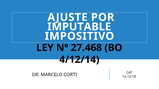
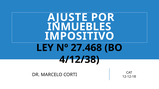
IMPUTABLE: IMPUTABLE -> INMUEBLES (79, 27)
4/12/14: 4/12/14 -> 4/12/38 (79, 60)
